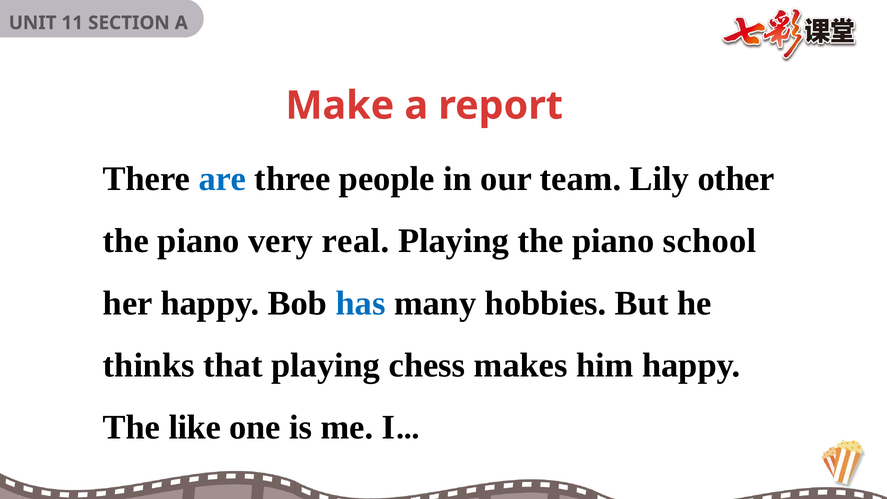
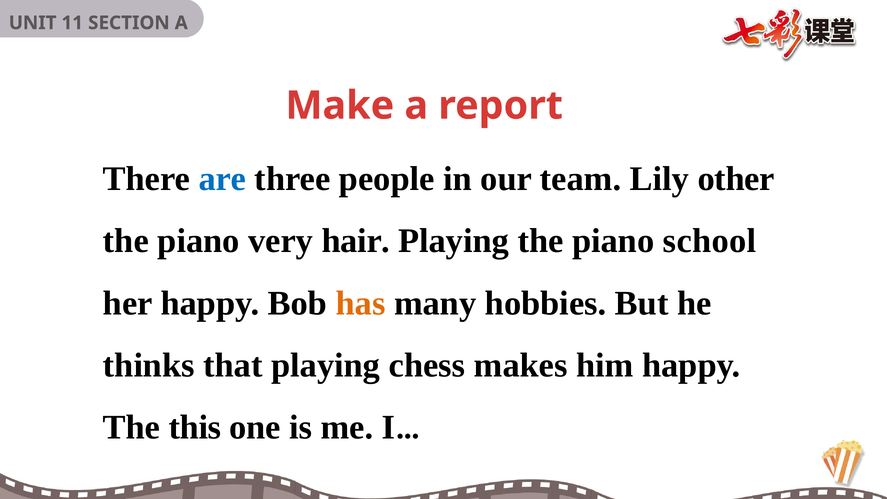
real: real -> hair (356, 241)
has colour: blue -> orange (361, 303)
like: like -> this (195, 427)
